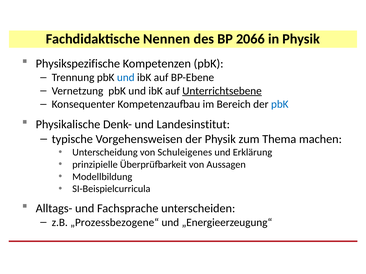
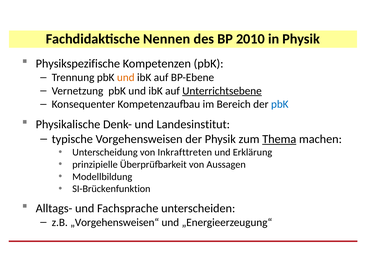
2066: 2066 -> 2010 (250, 39)
und colour: blue -> orange (126, 78)
Thema underline: none -> present (279, 139)
Schuleigenes: Schuleigenes -> Inkrafttreten (185, 153)
SI-Beispielcurricula: SI-Beispielcurricula -> SI-Brückenfunktion (111, 189)
„Prozessbezogene“: „Prozessbezogene“ -> „Vorgehensweisen“ (115, 223)
